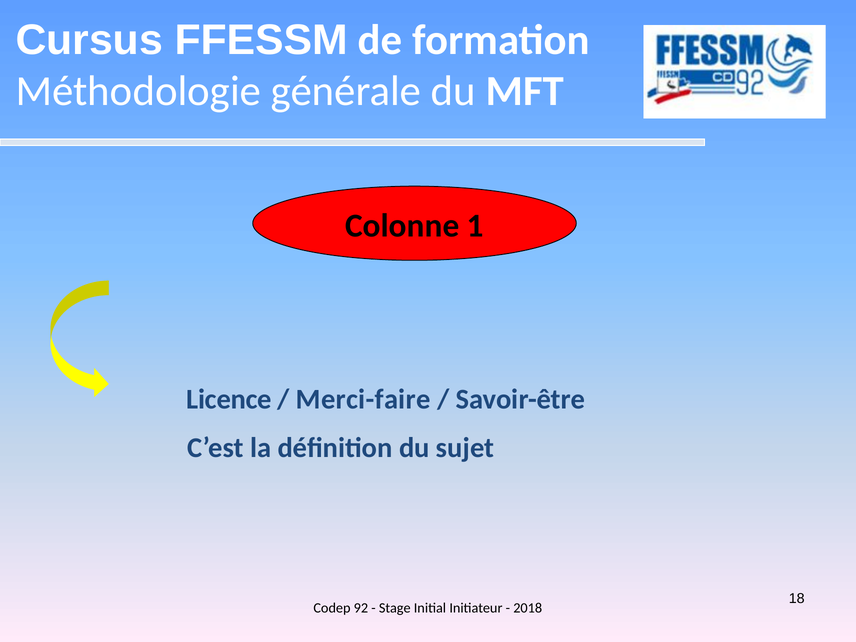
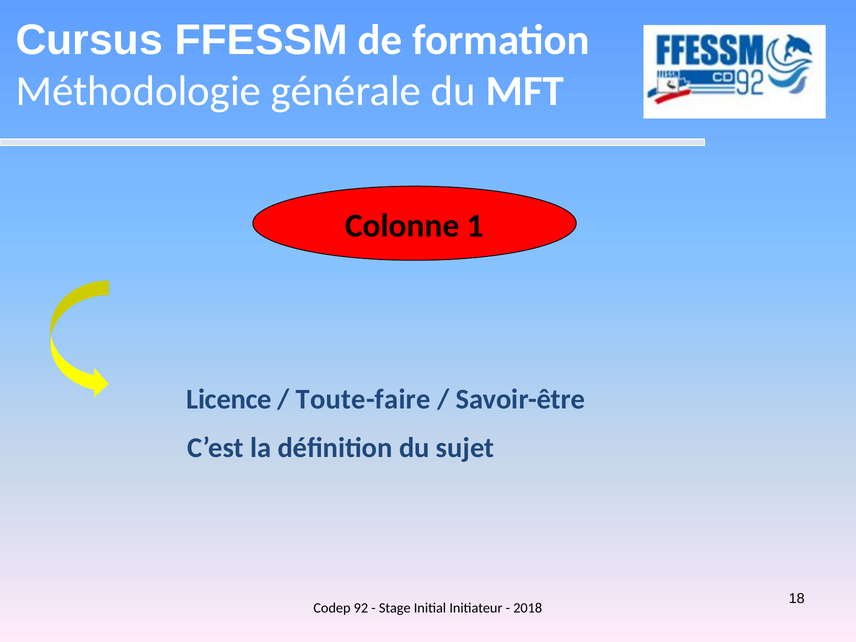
Merci-faire: Merci-faire -> Toute-faire (363, 399)
